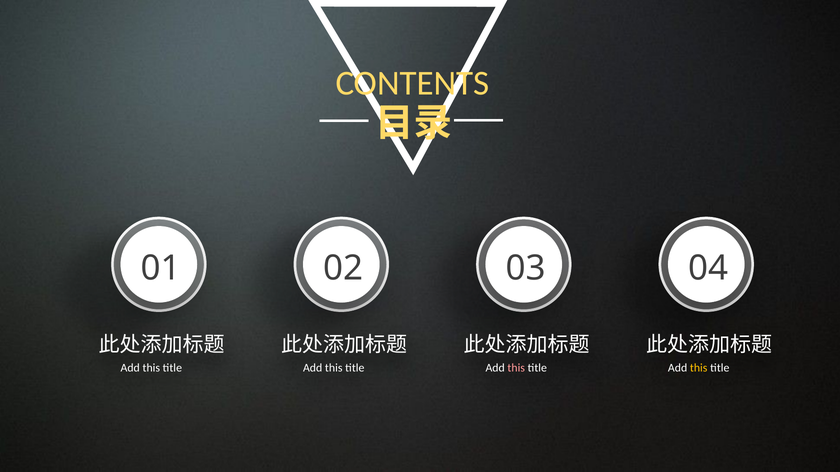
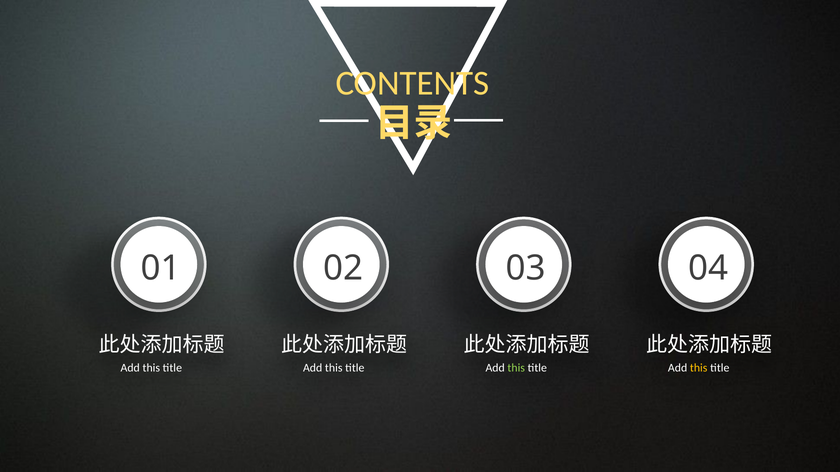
this colour: pink -> light green (516, 368)
